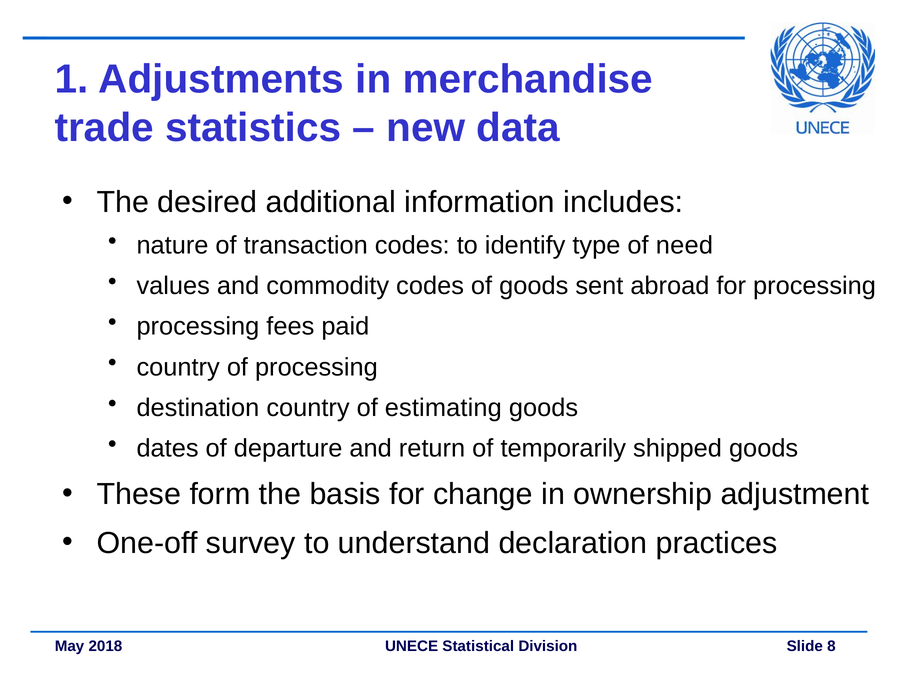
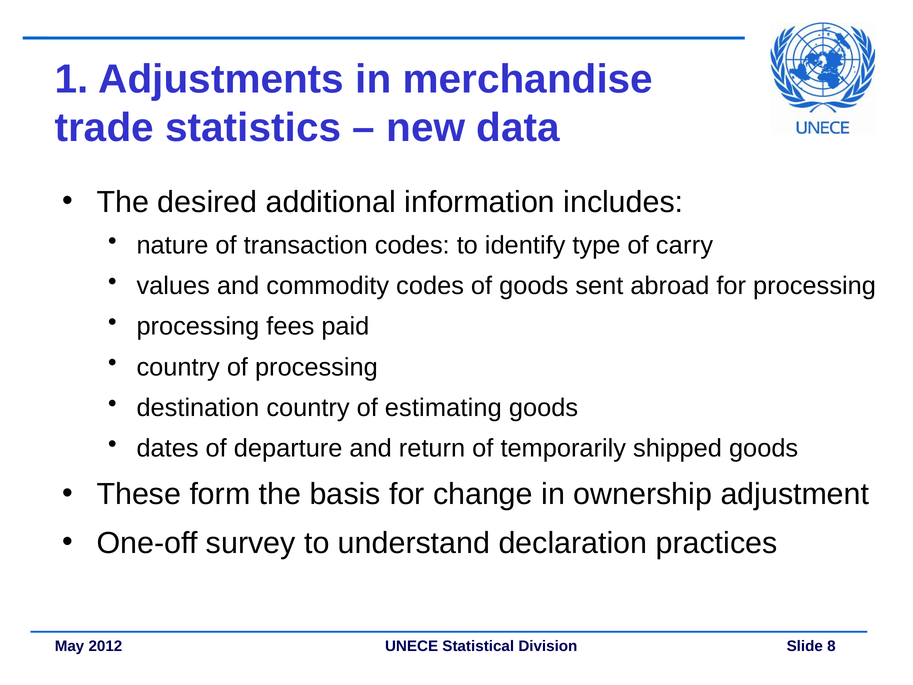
need: need -> carry (684, 245)
2018: 2018 -> 2012 (105, 646)
